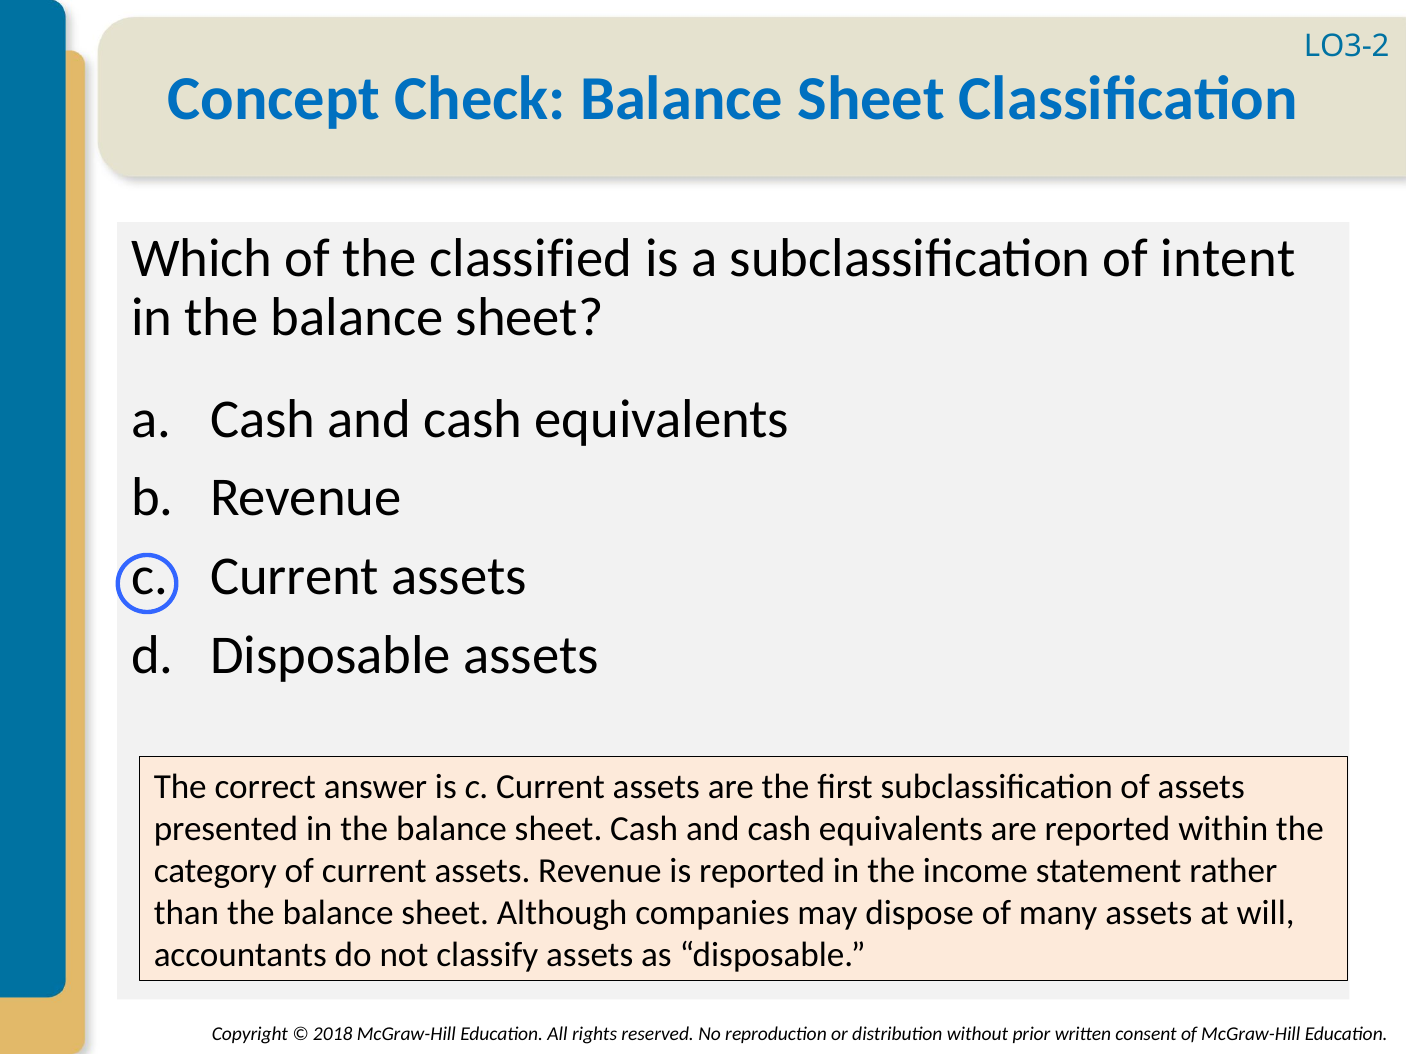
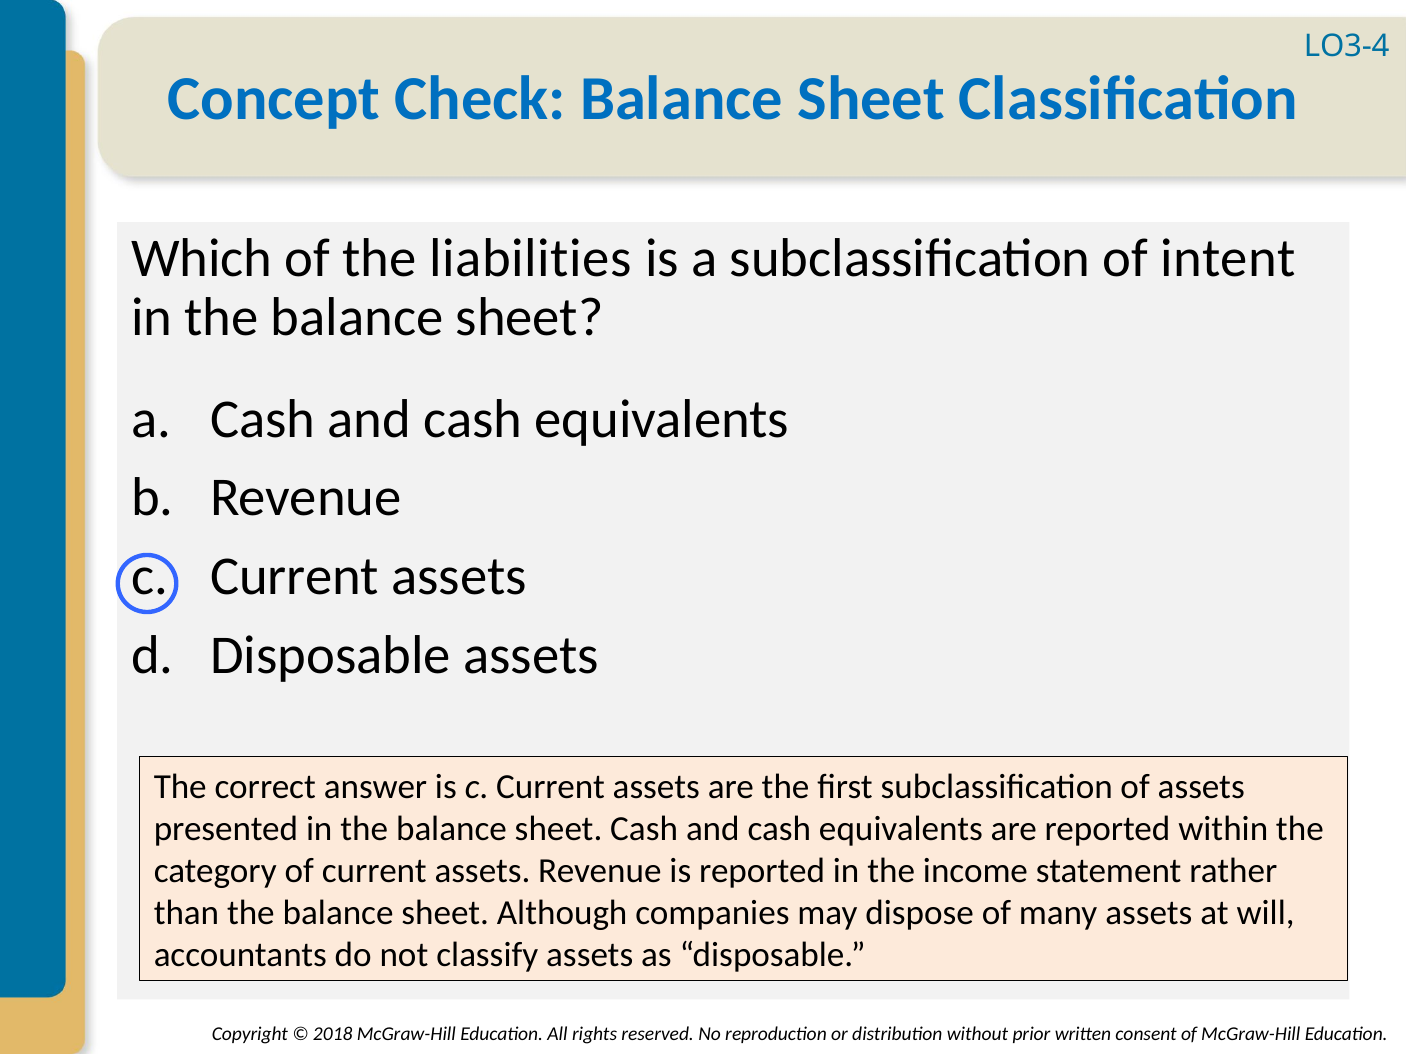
LO3-2: LO3-2 -> LO3-4 (1347, 46)
classified: classified -> liabilities (531, 258)
